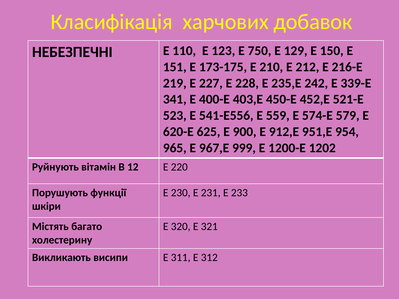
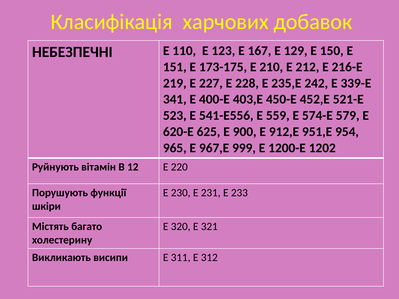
750: 750 -> 167 (260, 51)
